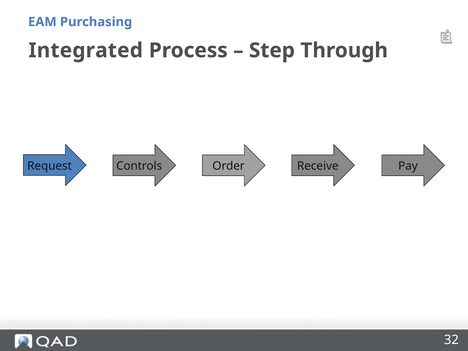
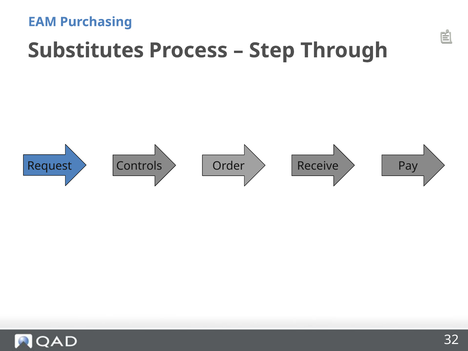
Integrated: Integrated -> Substitutes (86, 50)
